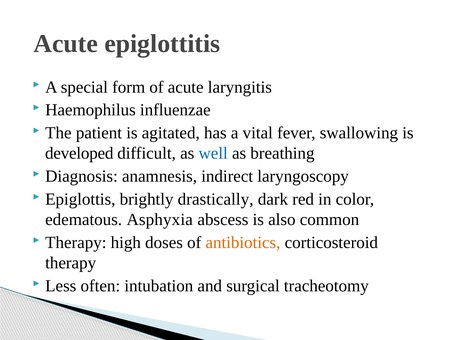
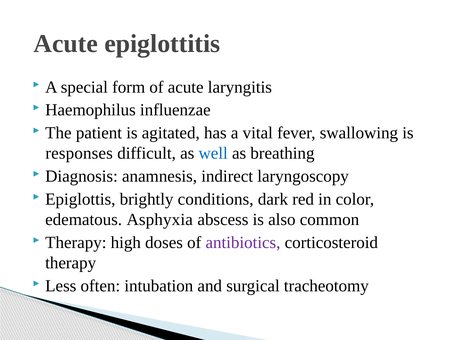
developed: developed -> responses (79, 153)
drastically: drastically -> conditions (216, 199)
antibiotics colour: orange -> purple (243, 242)
